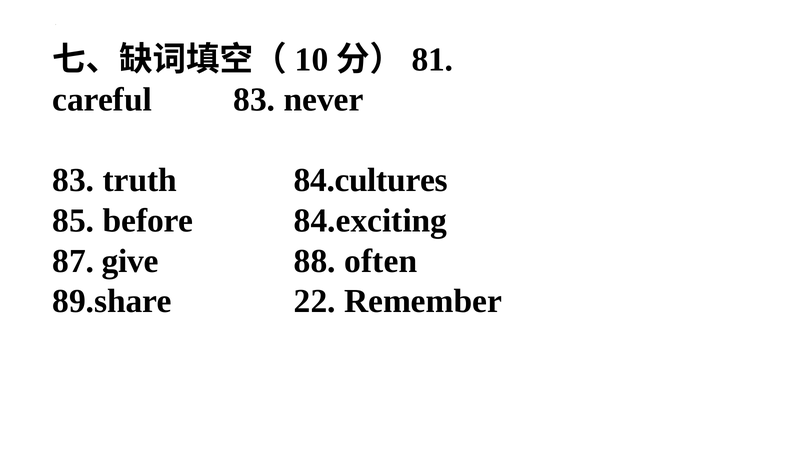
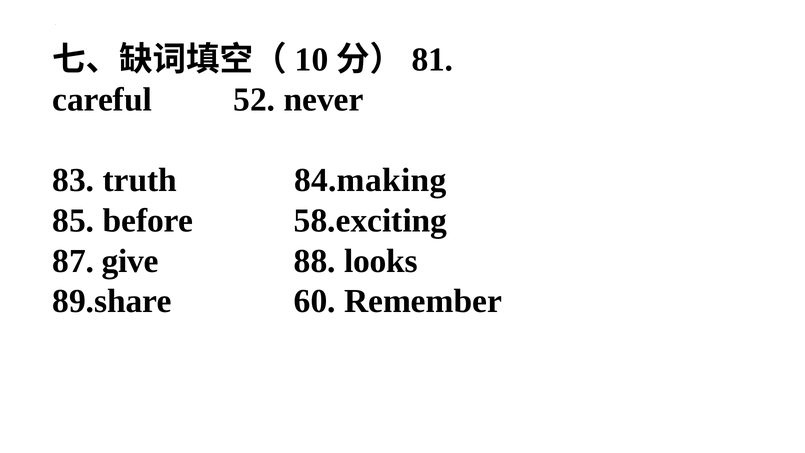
careful 83: 83 -> 52 (254, 100)
84.cultures: 84.cultures -> 84.making (370, 180)
84.exciting: 84.exciting -> 58.exciting (371, 221)
often: often -> looks (381, 261)
22: 22 -> 60 (315, 301)
